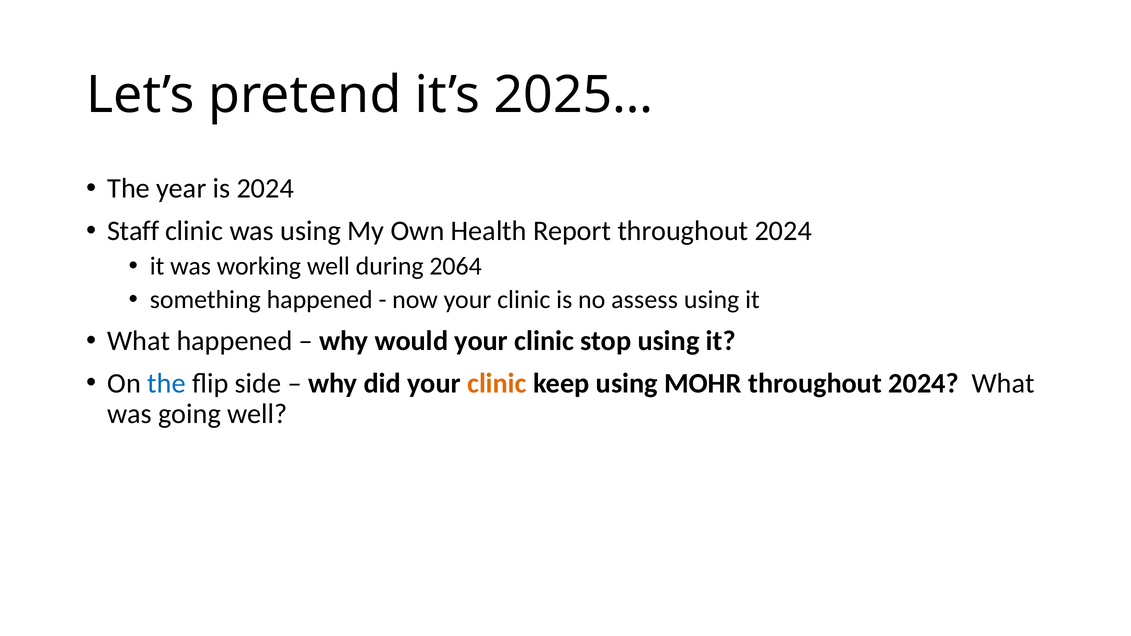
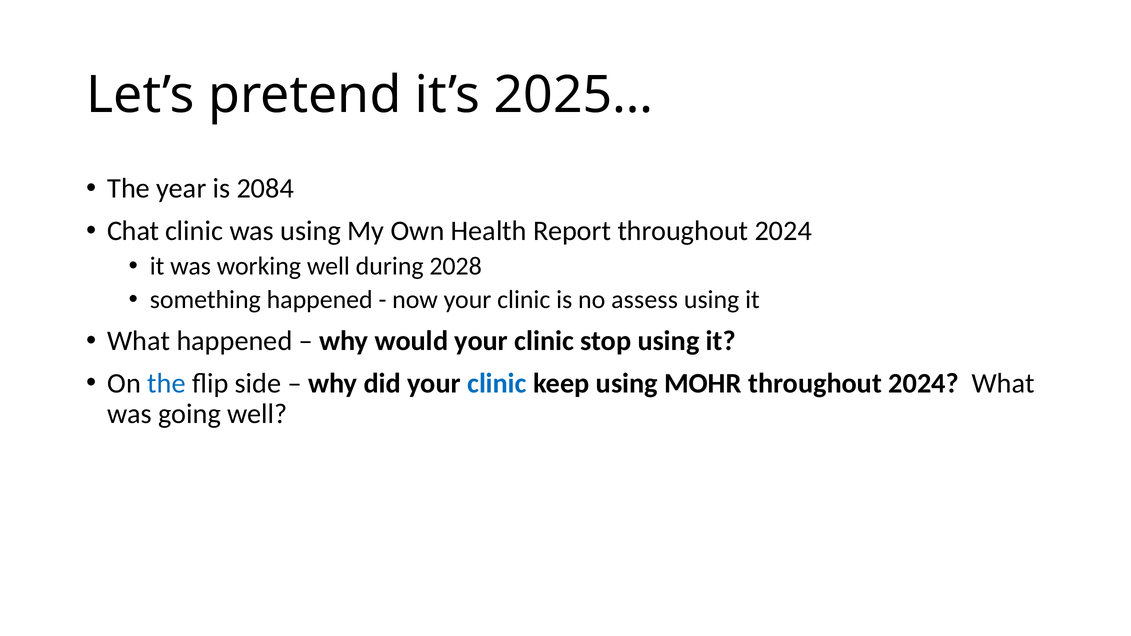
is 2024: 2024 -> 2084 (265, 189)
Staff: Staff -> Chat (133, 231)
2064: 2064 -> 2028 (456, 266)
clinic colour: orange -> blue (497, 383)
